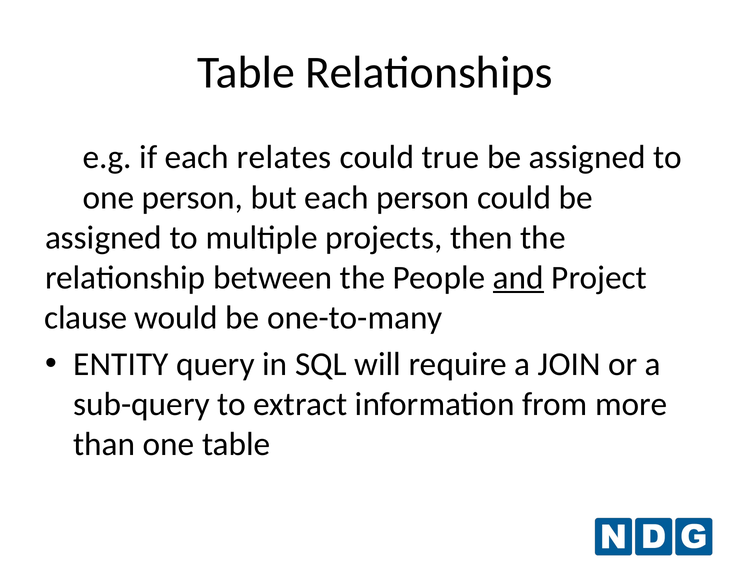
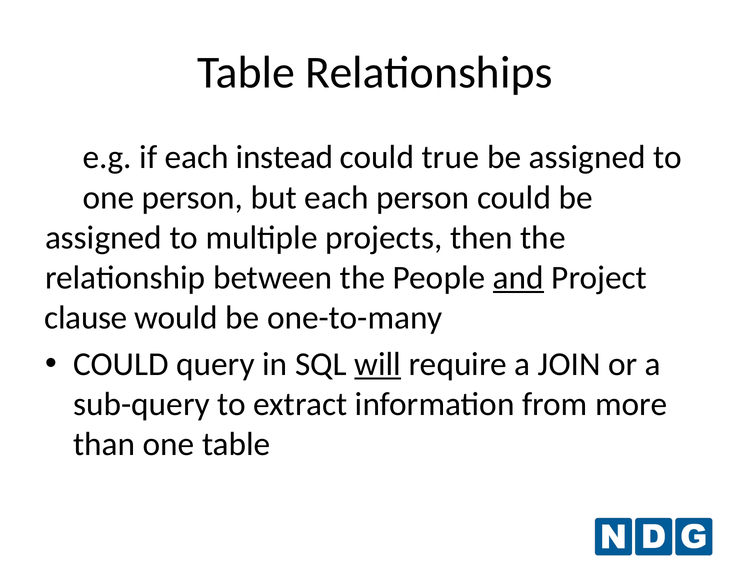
relates: relates -> instead (285, 157)
ENTITY: ENTITY -> COULD (121, 364)
will underline: none -> present (378, 364)
